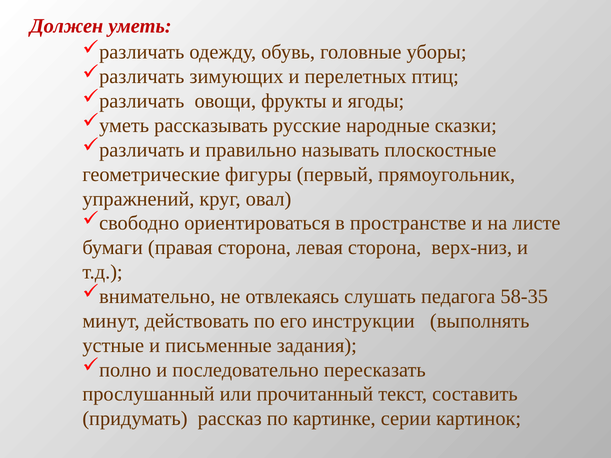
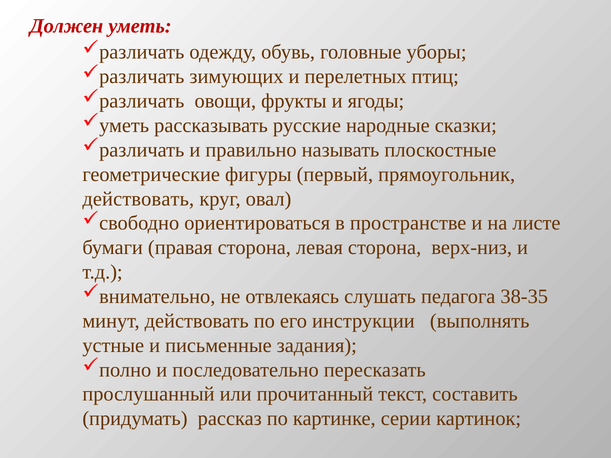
упражнений: упражнений -> действовать (138, 199)
58-35: 58-35 -> 38-35 (524, 297)
